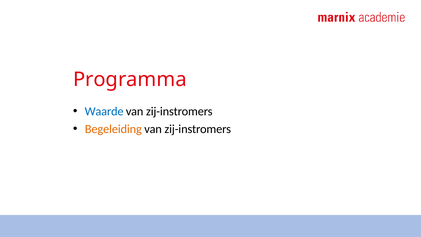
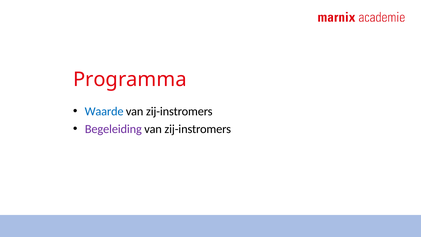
Begeleiding colour: orange -> purple (113, 129)
